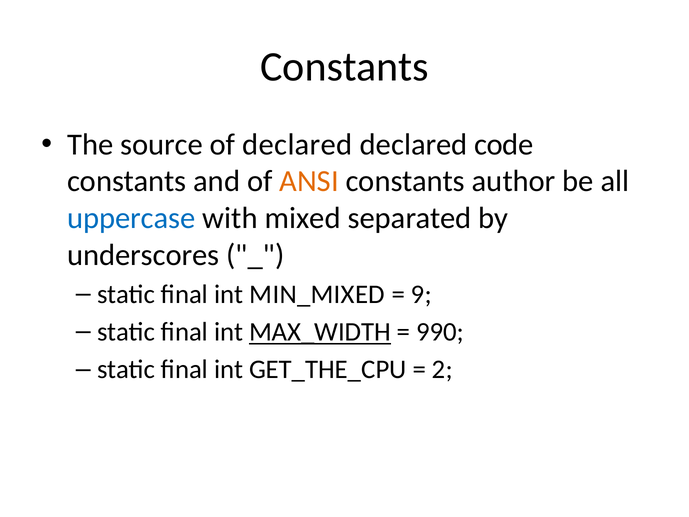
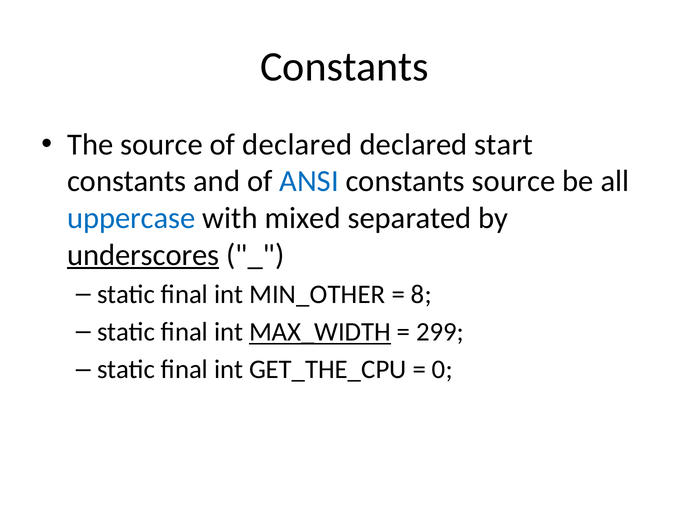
code: code -> start (504, 145)
ANSI colour: orange -> blue (309, 181)
constants author: author -> source (514, 181)
underscores underline: none -> present (143, 255)
MIN_MIXED: MIN_MIXED -> MIN_OTHER (317, 294)
9: 9 -> 8 (421, 294)
990: 990 -> 299 (440, 332)
2: 2 -> 0 (442, 369)
